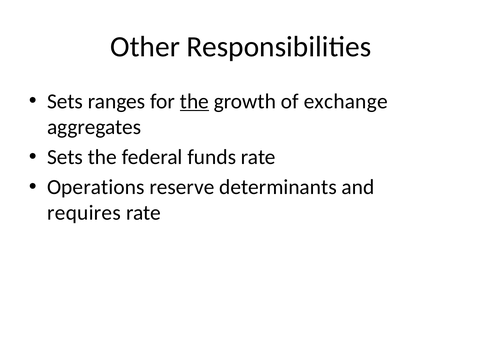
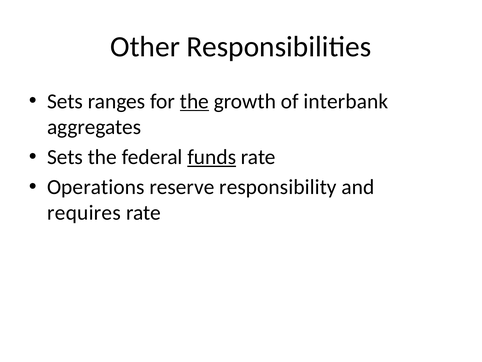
exchange: exchange -> interbank (346, 101)
funds underline: none -> present (212, 157)
determinants: determinants -> responsibility (278, 187)
